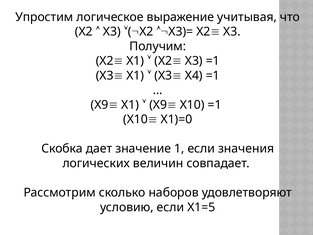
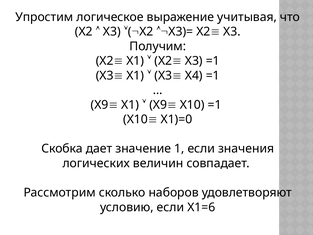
Х1=5: Х1=5 -> Х1=6 (201, 207)
